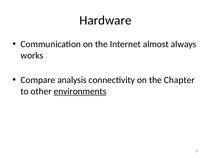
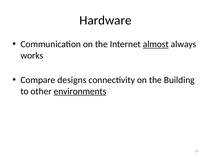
almost underline: none -> present (156, 44)
analysis: analysis -> designs (72, 80)
Chapter: Chapter -> Building (179, 80)
